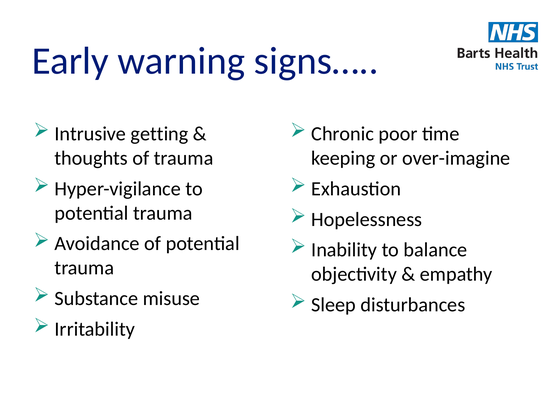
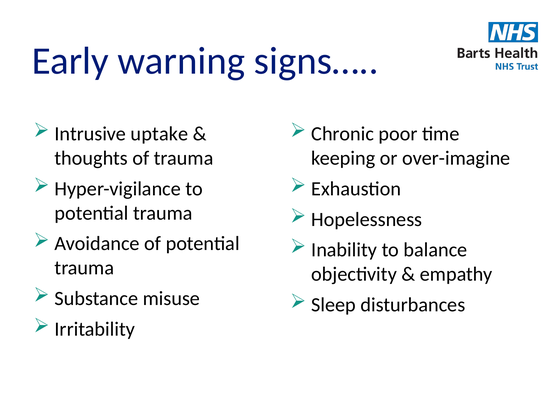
getting: getting -> uptake (159, 134)
